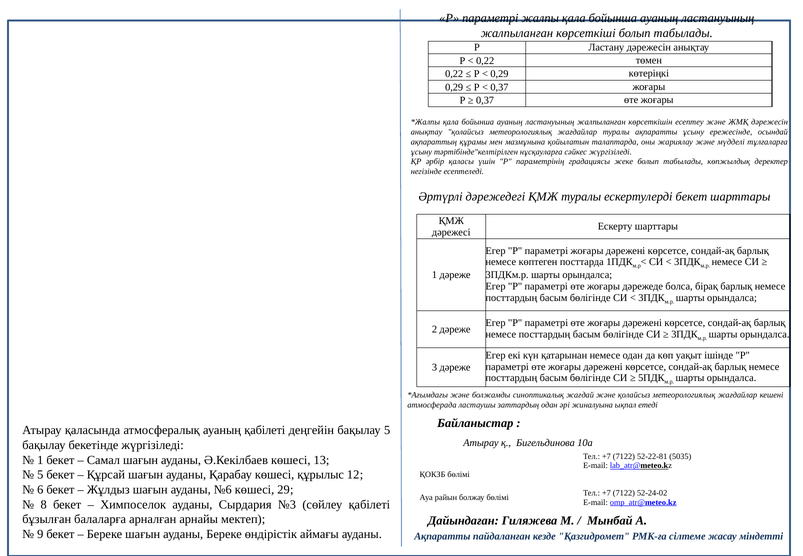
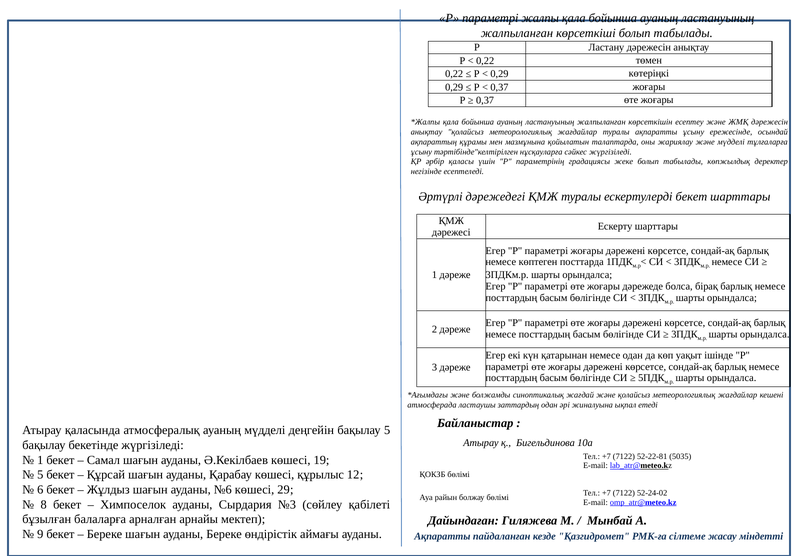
ауаның қабілеті: қабілеті -> мүдделі (265, 430)
13: 13 -> 19 (321, 460)
